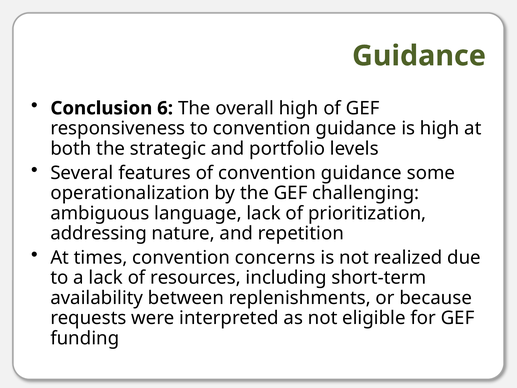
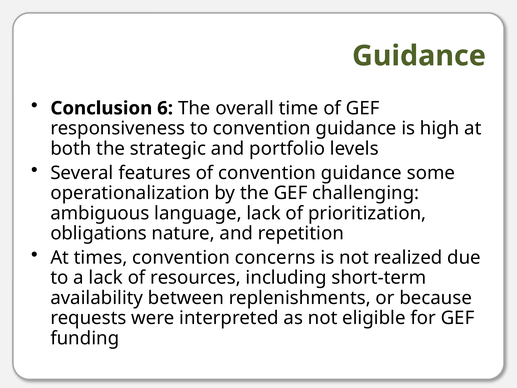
overall high: high -> time (299, 108)
addressing: addressing -> obligations (99, 233)
